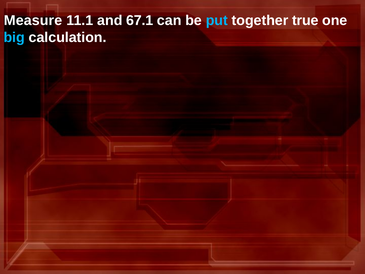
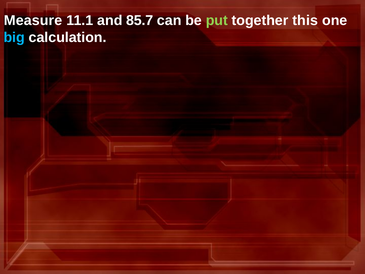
67.1: 67.1 -> 85.7 (140, 20)
put colour: light blue -> light green (217, 20)
true: true -> this (305, 20)
